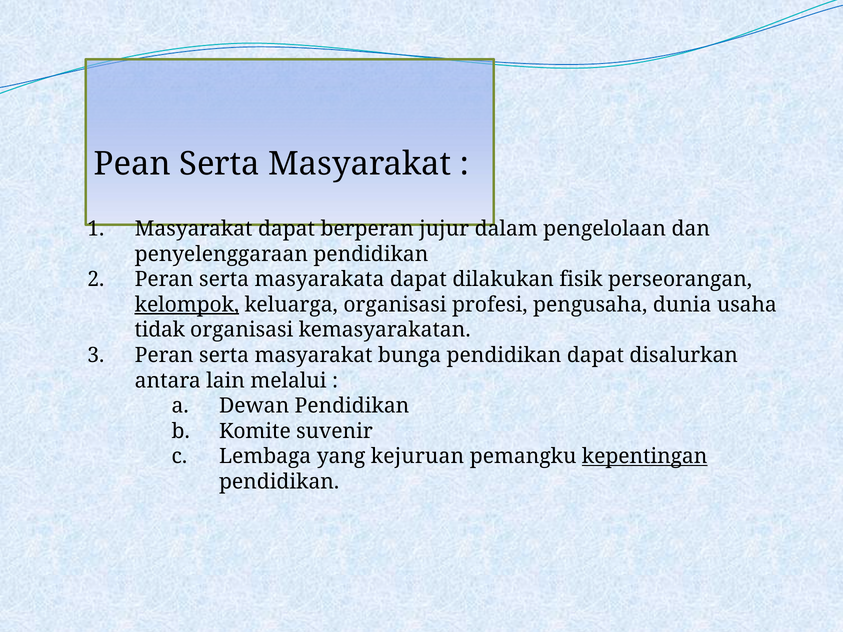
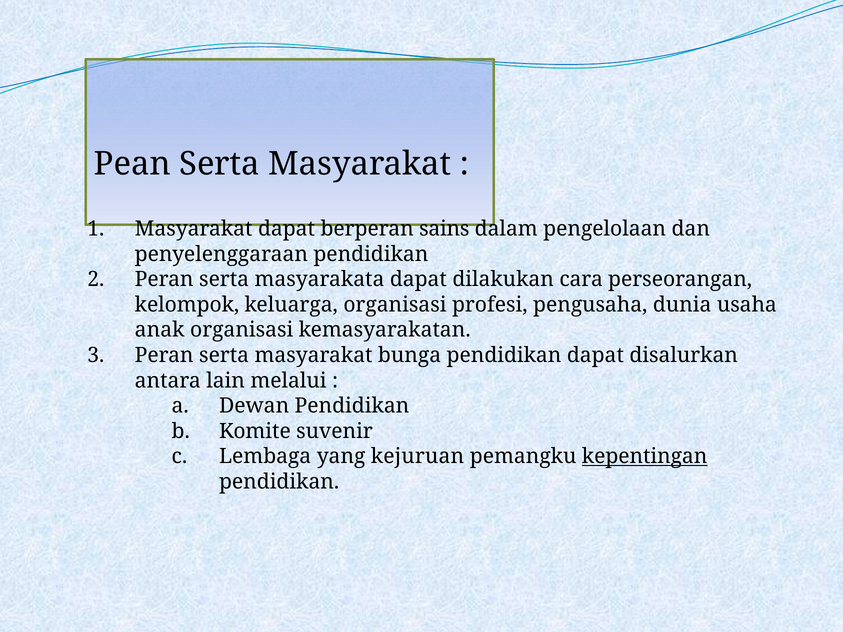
jujur: jujur -> sains (444, 229)
fisik: fisik -> cara (581, 280)
kelompok underline: present -> none (187, 305)
tidak: tidak -> anak (160, 330)
